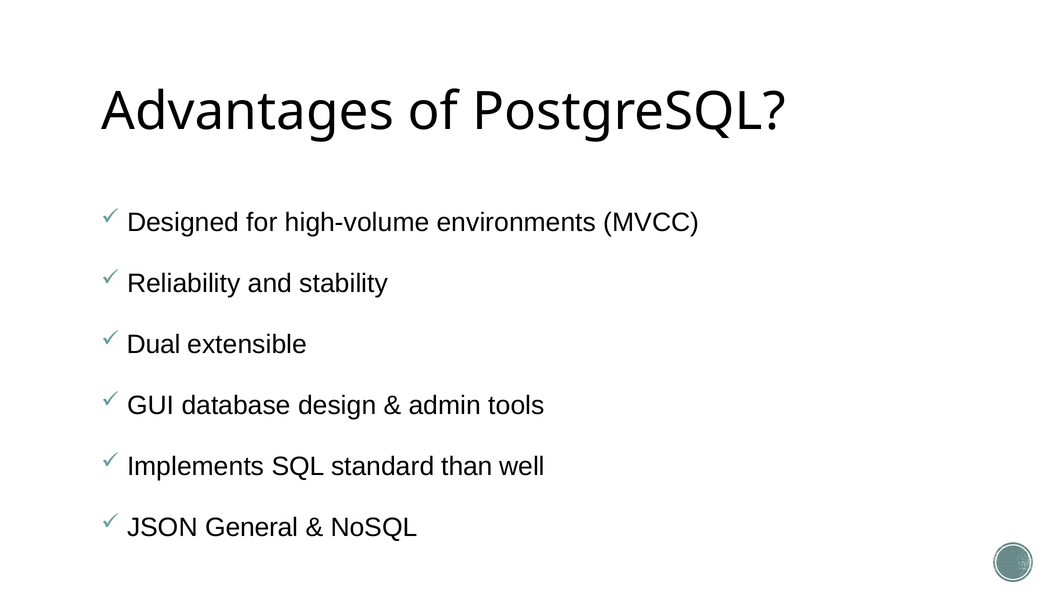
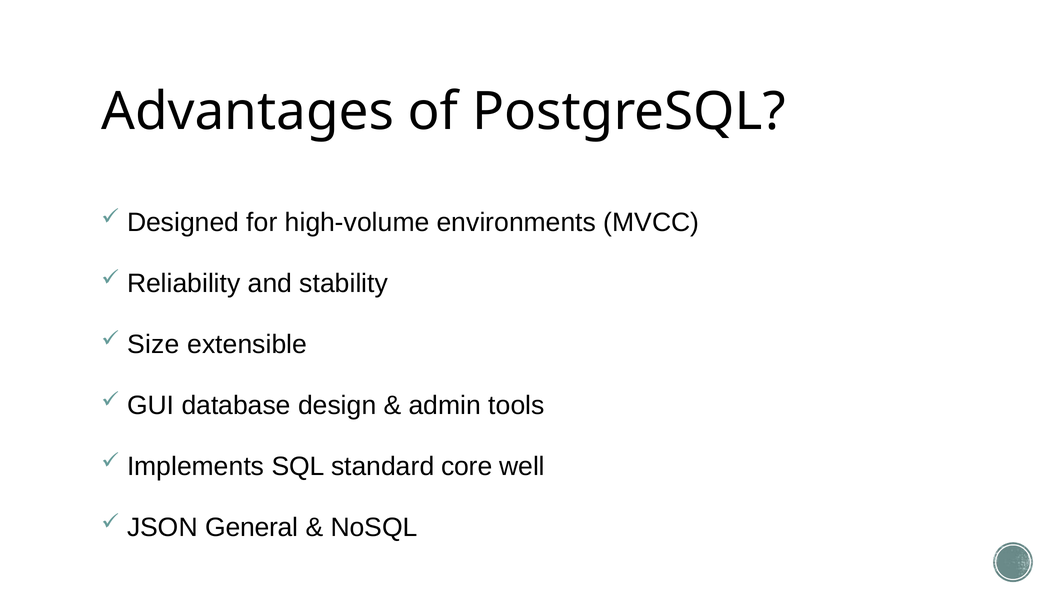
Dual: Dual -> Size (153, 345)
than: than -> core (467, 467)
